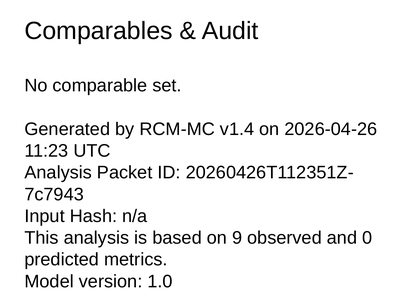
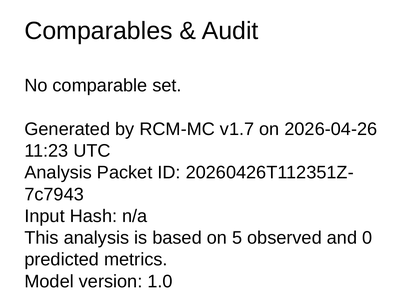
v1.4: v1.4 -> v1.7 (237, 129)
9: 9 -> 5 (237, 238)
